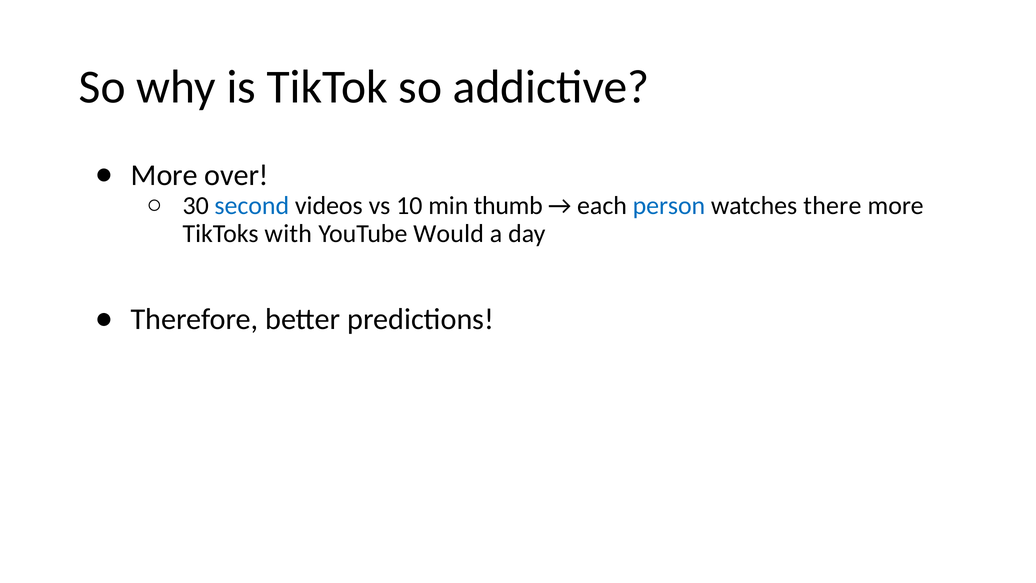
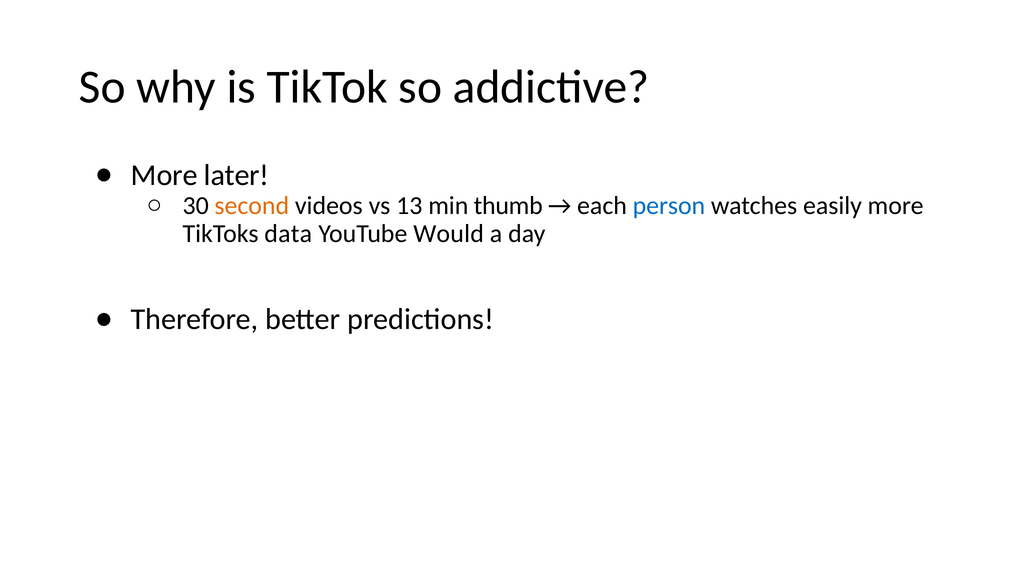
over: over -> later (237, 175)
second colour: blue -> orange (252, 205)
10: 10 -> 13 (409, 205)
there: there -> easily (833, 205)
with: with -> data (288, 233)
